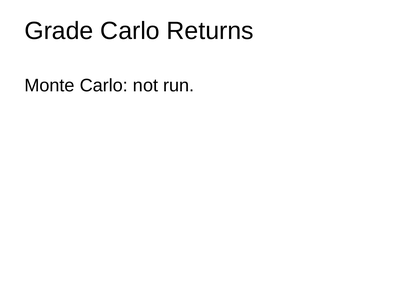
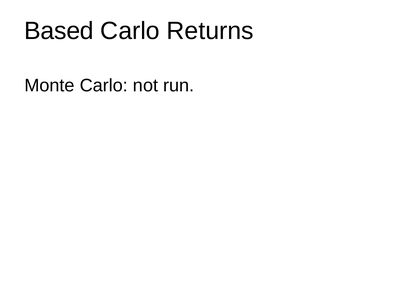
Grade: Grade -> Based (59, 31)
